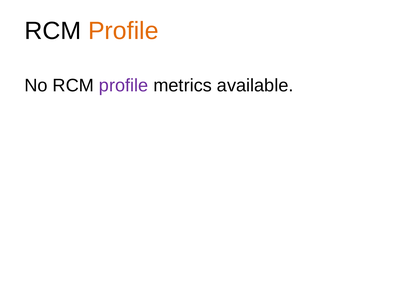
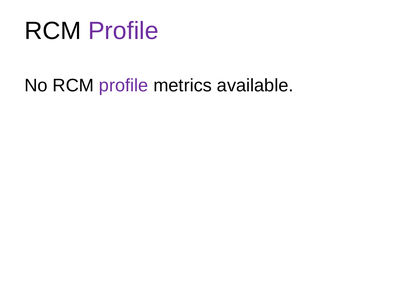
Profile colour: orange -> purple (123, 31)
